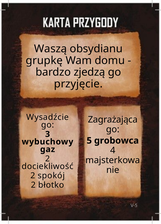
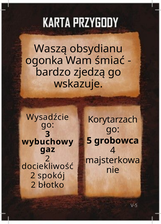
grupkę: grupkę -> ogonka (44, 60)
domu: domu -> śmiać (110, 60)
przyjęcie: przyjęcie -> wskazuje (78, 84)
Zagrażająca: Zagrażająca -> Korytarzach (113, 120)
